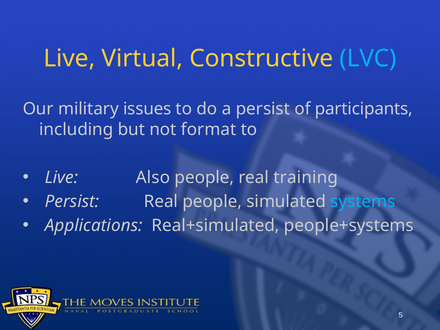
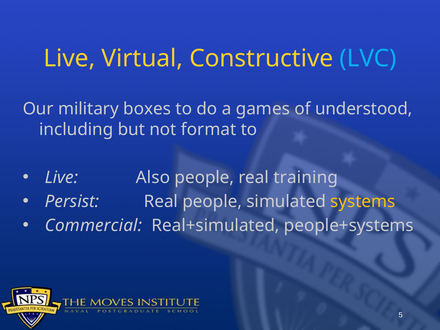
issues: issues -> boxes (147, 109)
a persist: persist -> games (263, 109)
participants: participants -> understood (364, 109)
systems colour: light blue -> yellow (363, 201)
Applications: Applications -> Commercial (94, 225)
